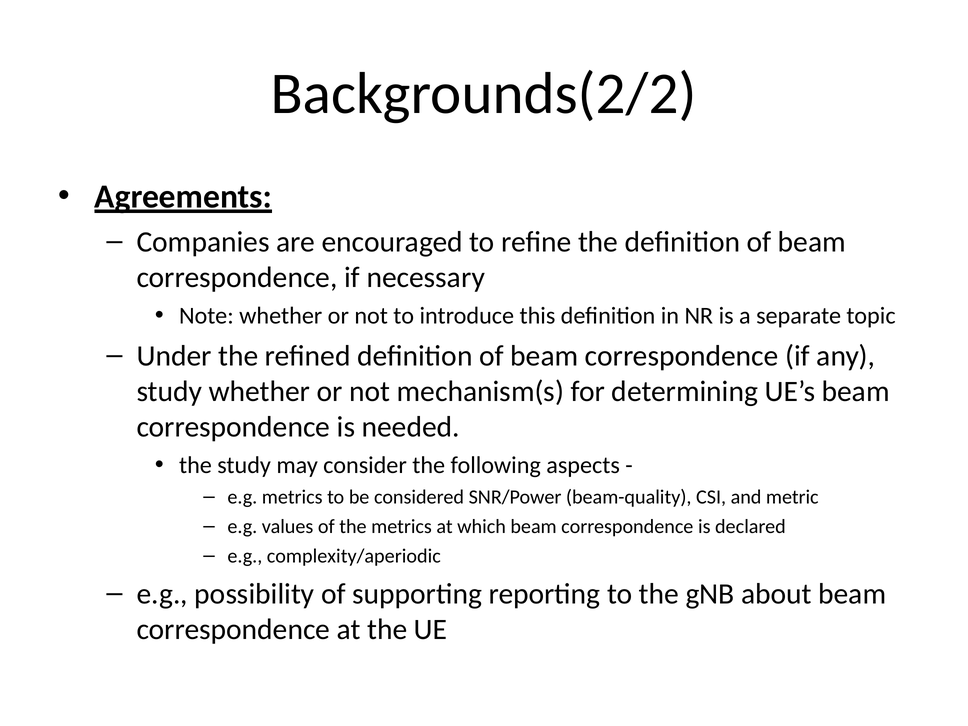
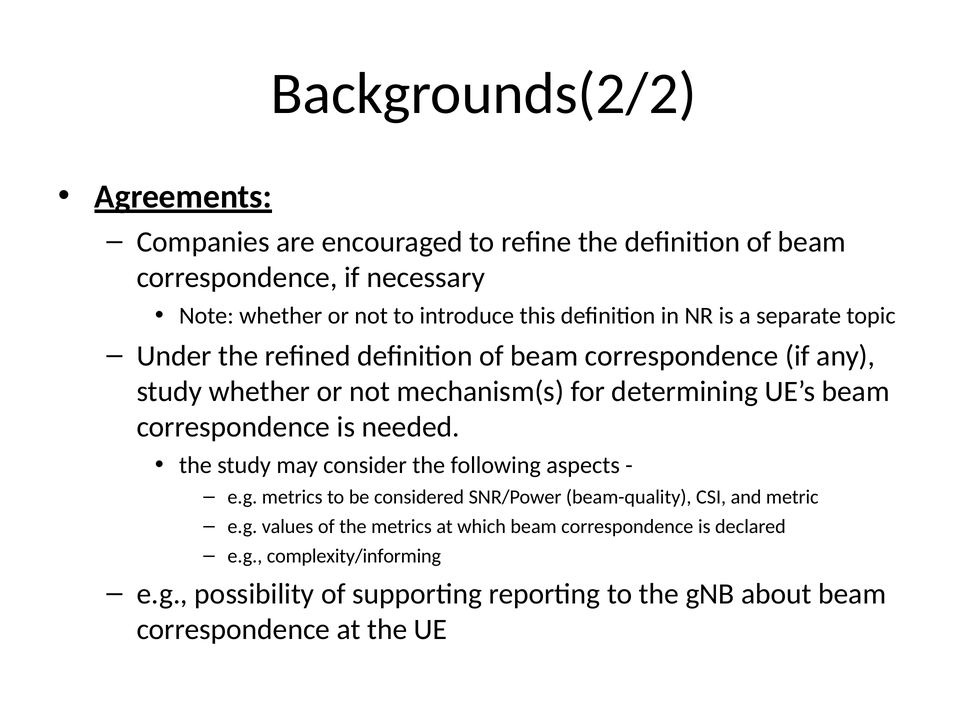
complexity/aperiodic: complexity/aperiodic -> complexity/informing (354, 556)
